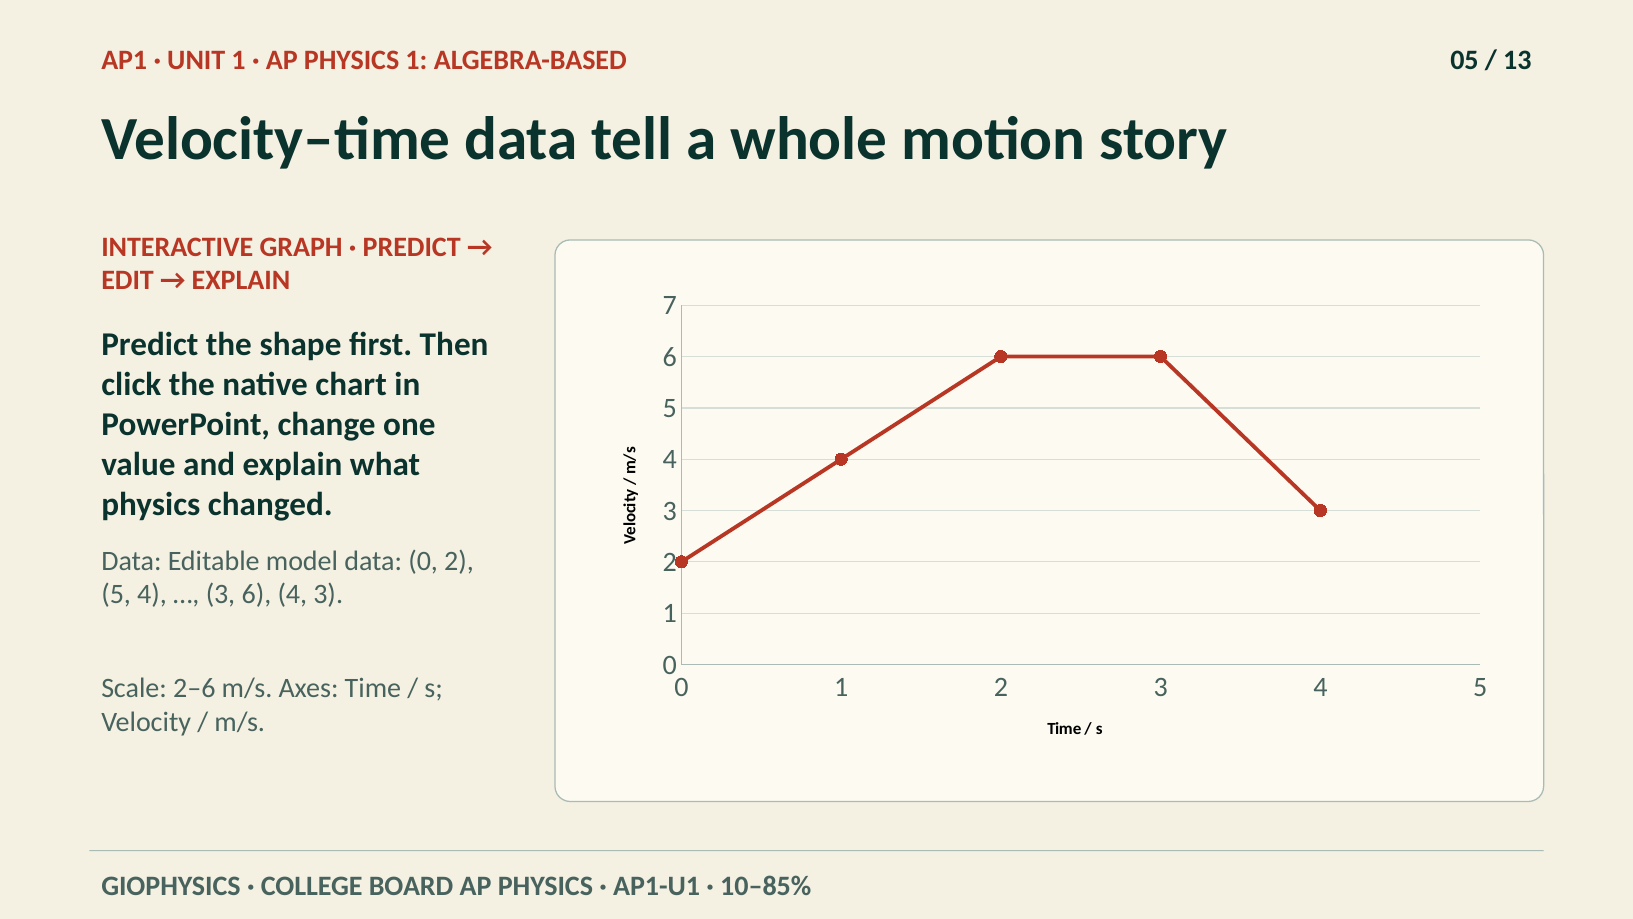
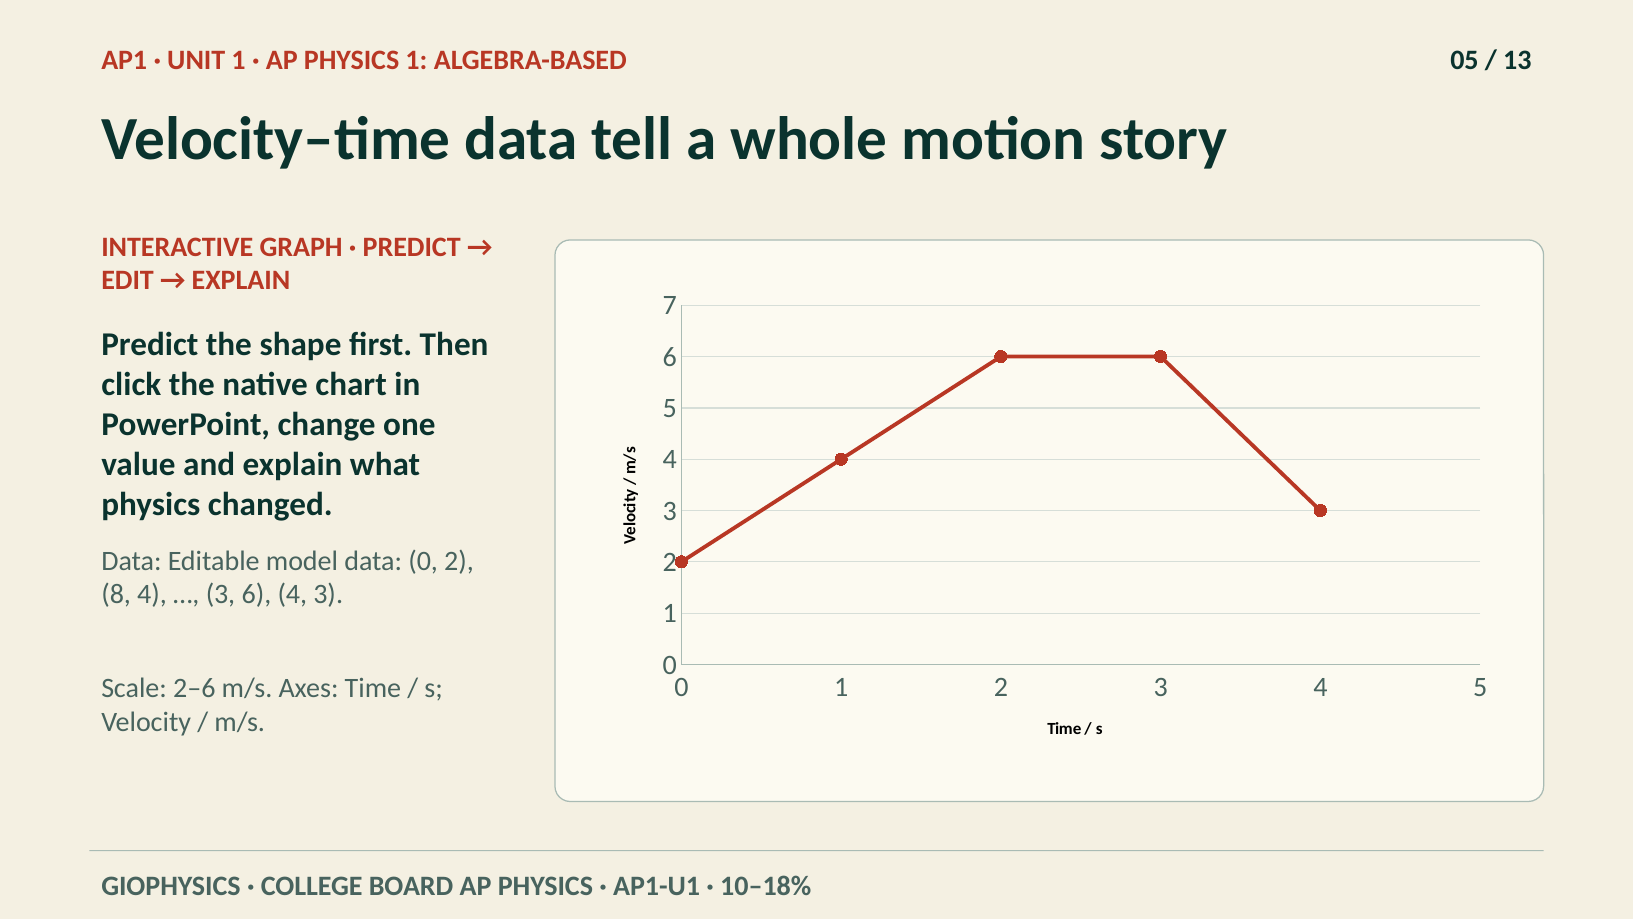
5: 5 -> 8 (116, 594)
10–85%: 10–85% -> 10–18% (766, 886)
